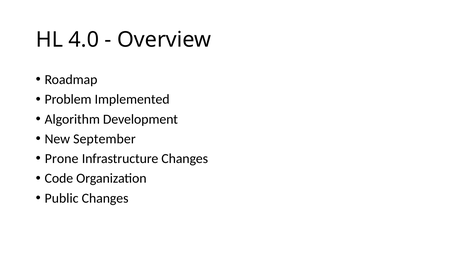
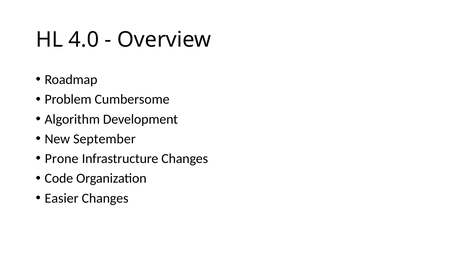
Implemented: Implemented -> Cumbersome (132, 99)
Public: Public -> Easier (62, 198)
